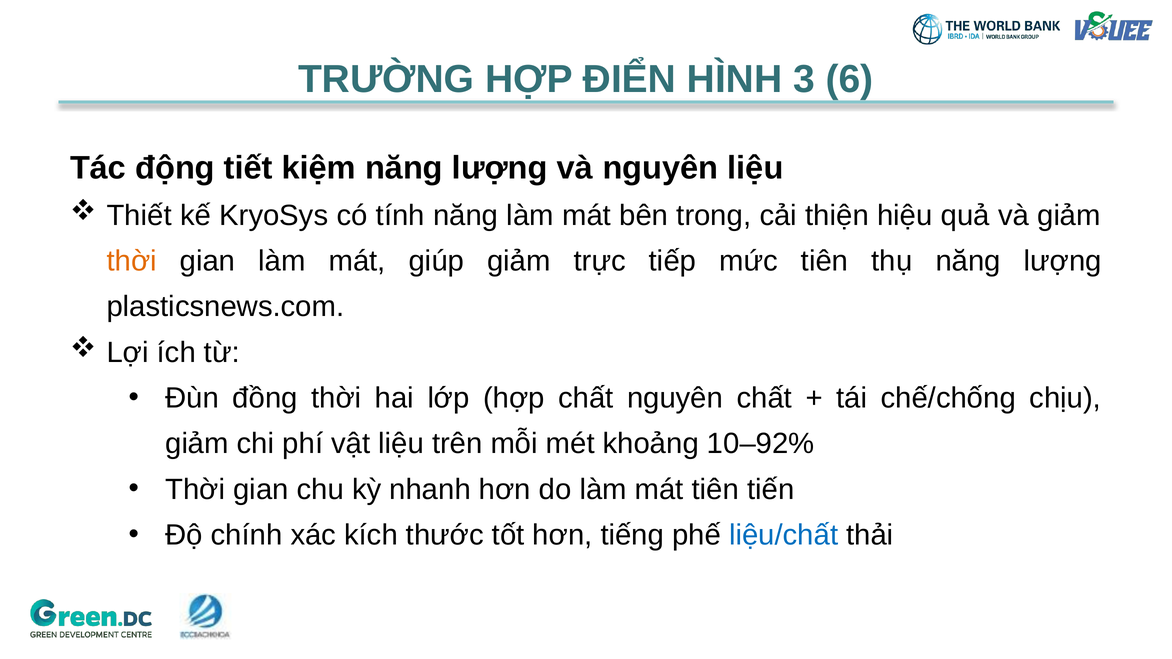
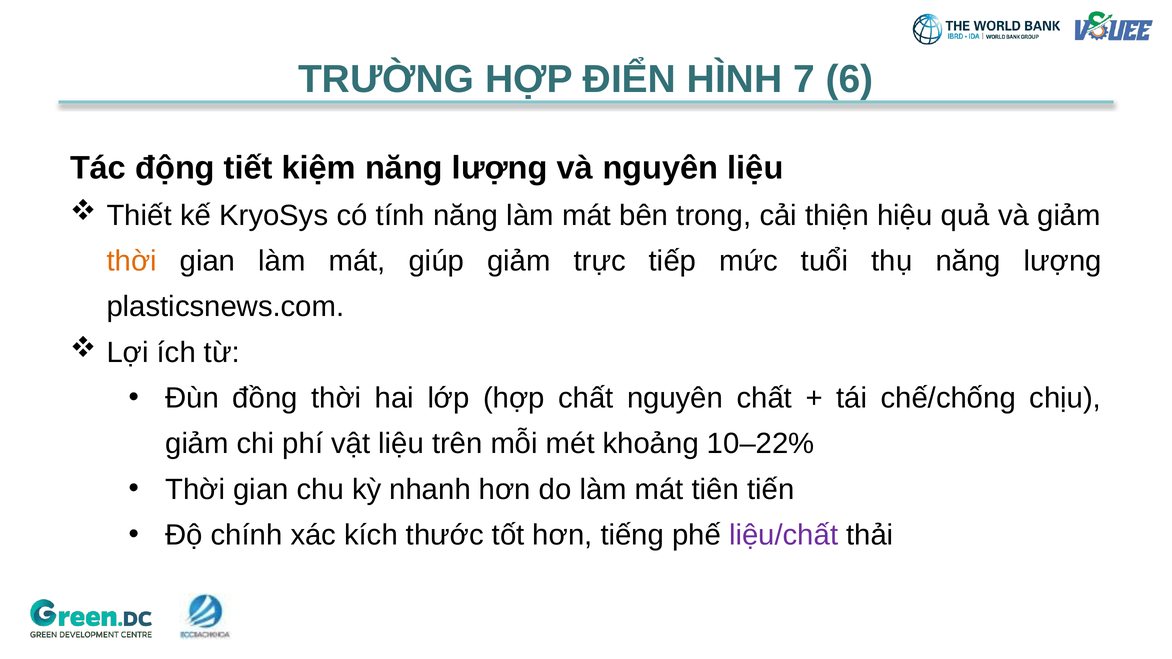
3: 3 -> 7 (804, 79)
mức tiên: tiên -> tuổi (825, 261)
10–92%: 10–92% -> 10–22% (761, 444)
liệu/chất colour: blue -> purple (784, 535)
